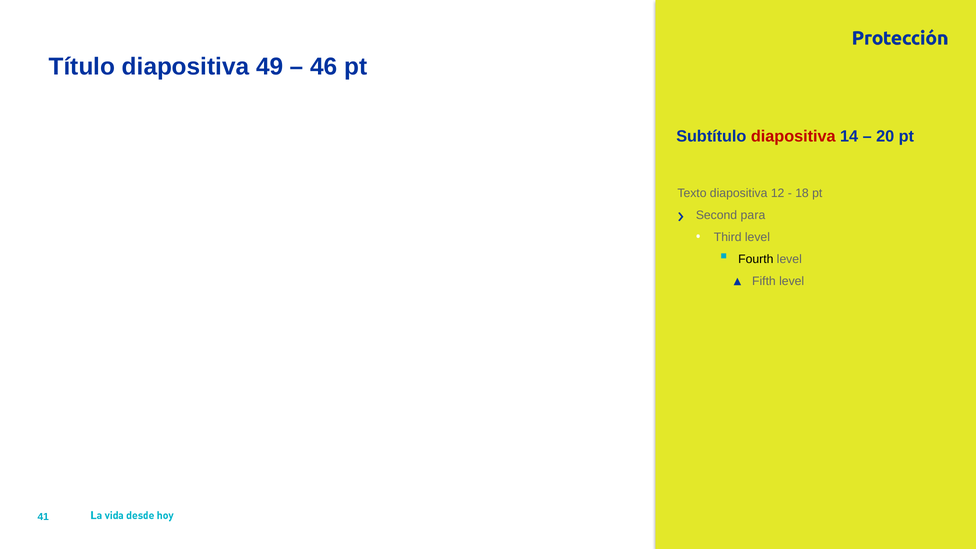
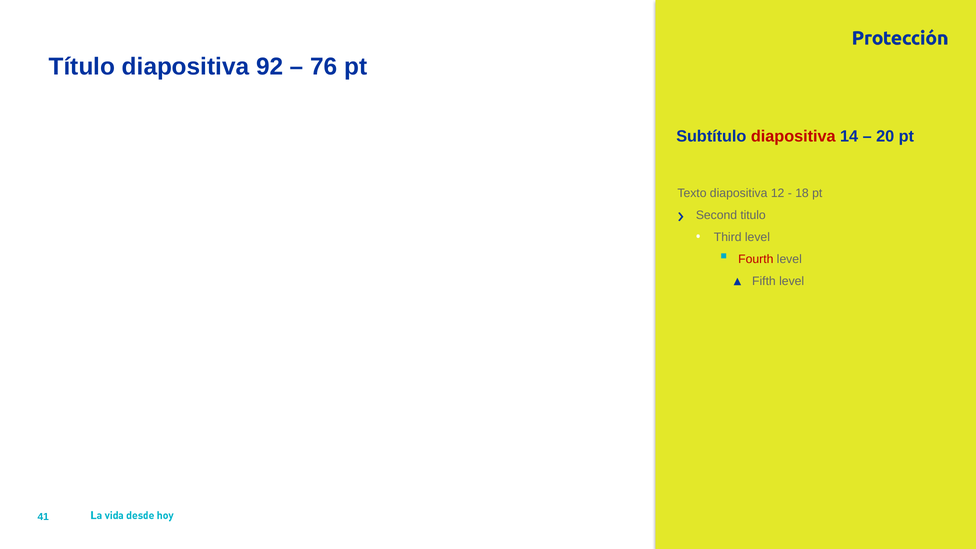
49: 49 -> 92 (270, 67)
46: 46 -> 76 (324, 67)
para: para -> titulo (753, 215)
Fourth colour: black -> red (756, 259)
